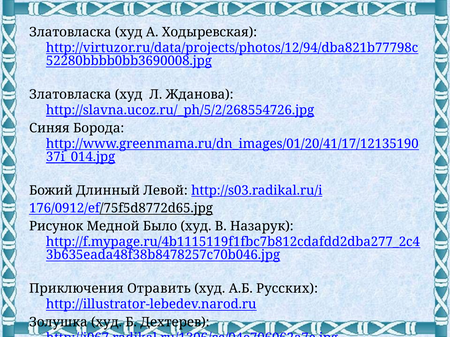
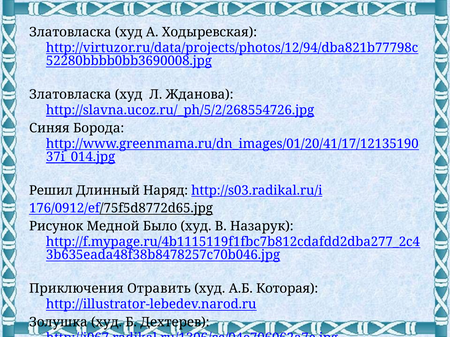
Божий: Божий -> Решил (51, 191)
Левой: Левой -> Наряд (166, 191)
Русских: Русских -> Которая (287, 289)
